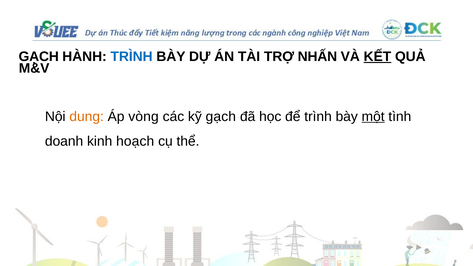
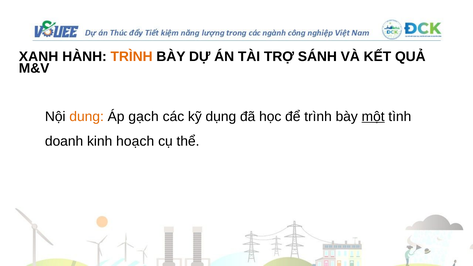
GẠCH: GẠCH -> XANH (39, 57)
TRÌNH colour: blue -> orange (132, 57)
NHẤN: NHẤN -> SÁNH (317, 57)
KẾT underline: present -> none (377, 57)
vòng: vòng -> gạch (144, 116)
kỹ gạch: gạch -> dụng (221, 116)
